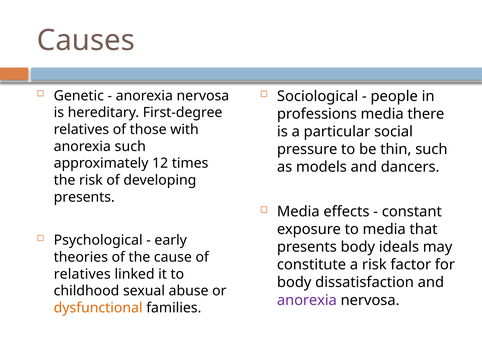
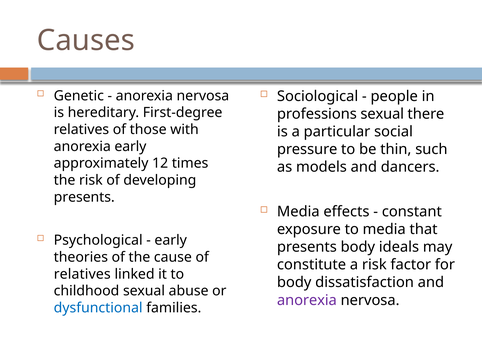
professions media: media -> sexual (382, 114)
anorexia such: such -> early (130, 146)
dysfunctional colour: orange -> blue (98, 307)
